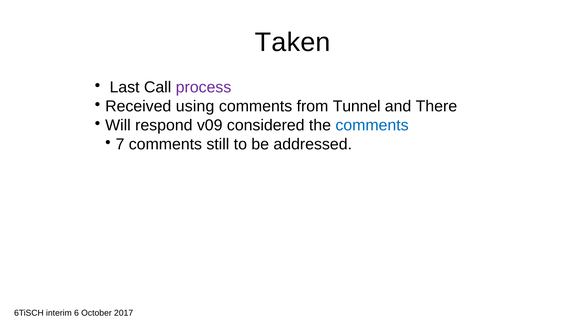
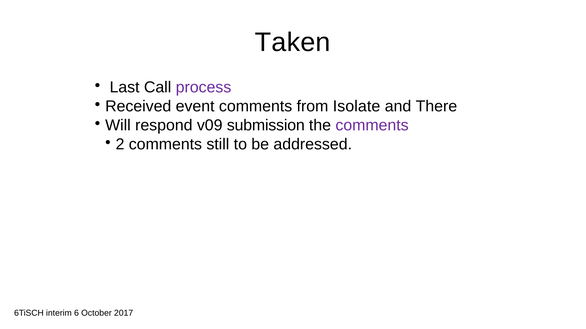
using: using -> event (195, 107)
Tunnel: Tunnel -> Isolate (357, 107)
considered: considered -> submission (266, 126)
comments colour: blue -> purple (372, 126)
7: 7 -> 2 (120, 145)
